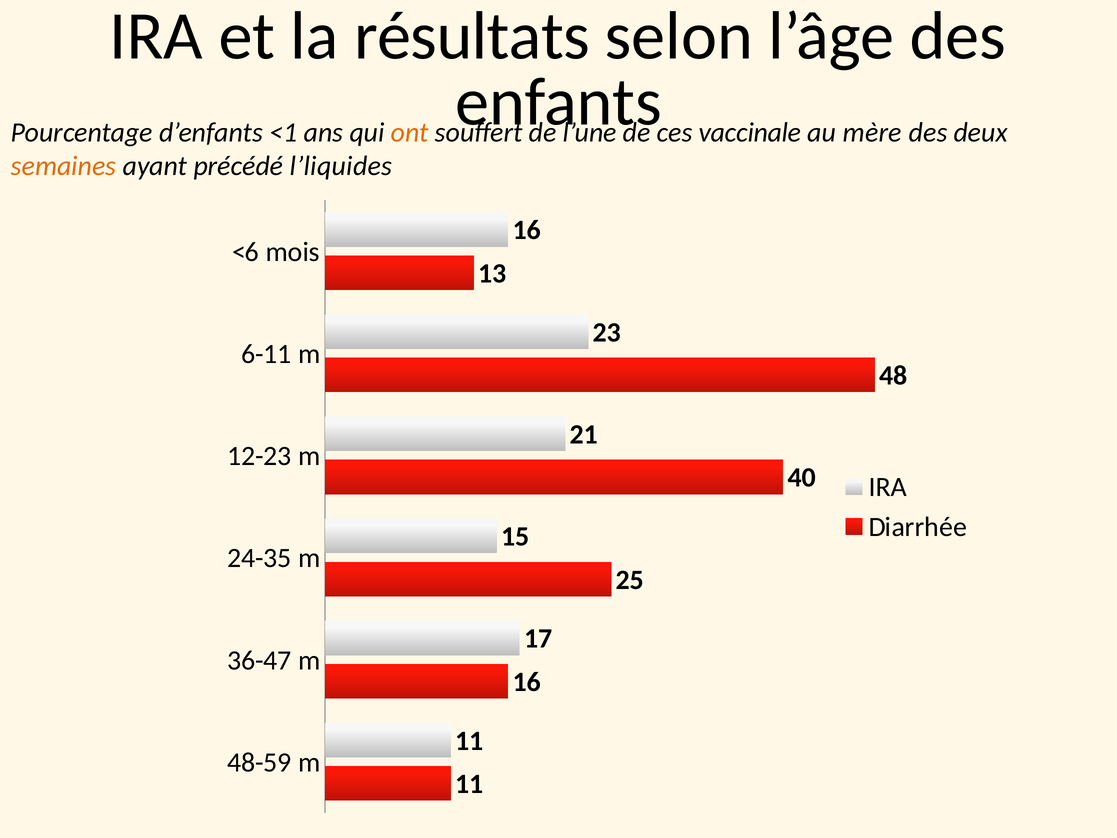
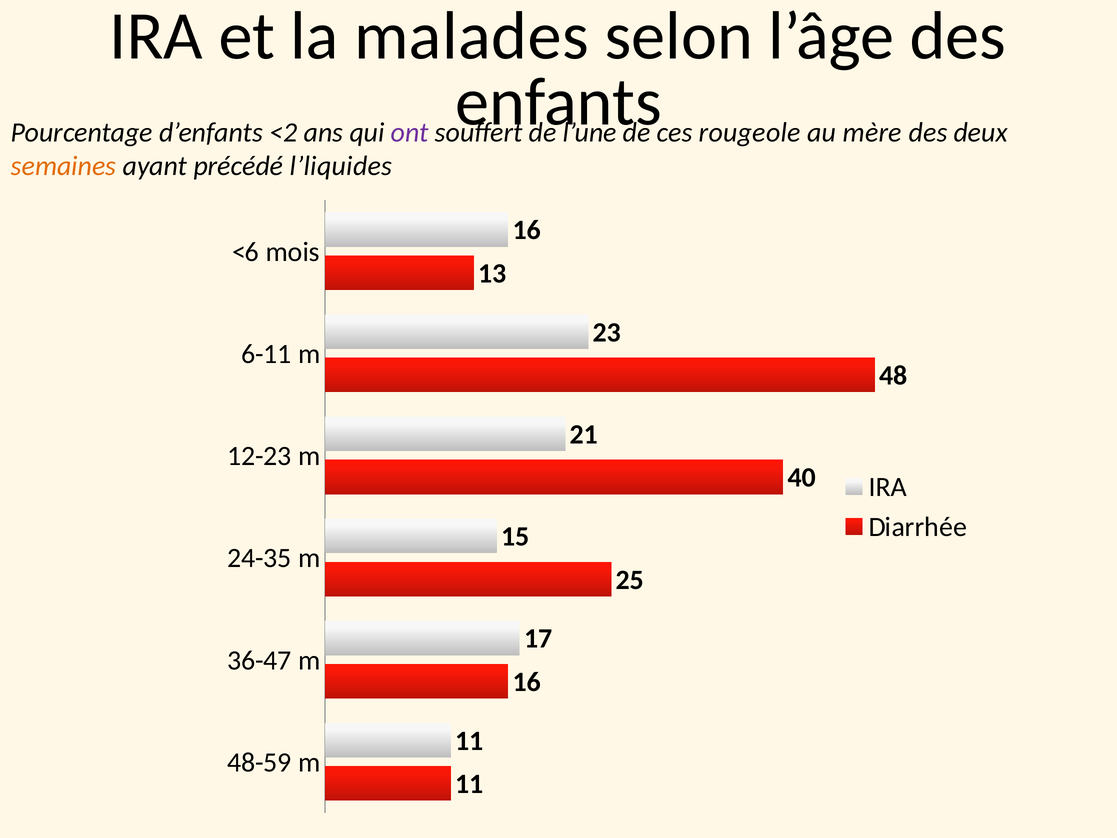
résultats: résultats -> malades (471, 36)
<1: <1 -> <2 (283, 133)
ont colour: orange -> purple (410, 133)
vaccinale: vaccinale -> rougeole (750, 133)
